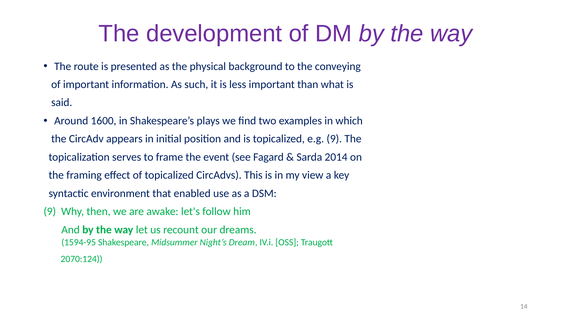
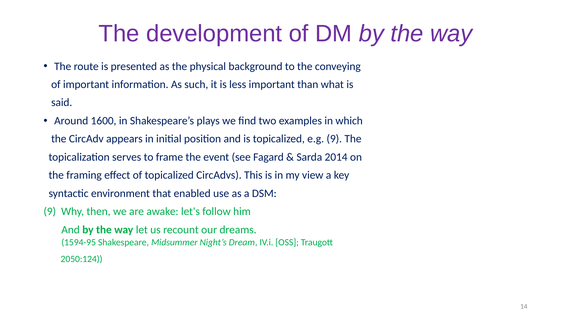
2070:124: 2070:124 -> 2050:124 (82, 259)
